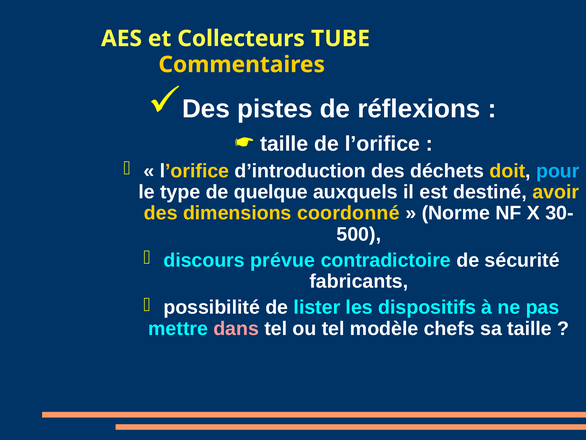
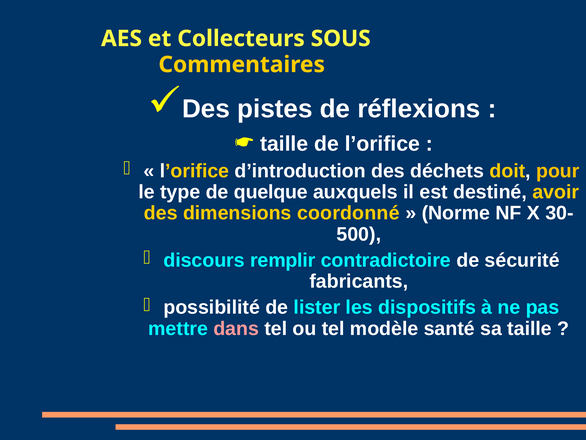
TUBE: TUBE -> SOUS (341, 39)
pour colour: light blue -> yellow (558, 171)
prévue: prévue -> remplir (283, 260)
chefs: chefs -> santé (449, 328)
